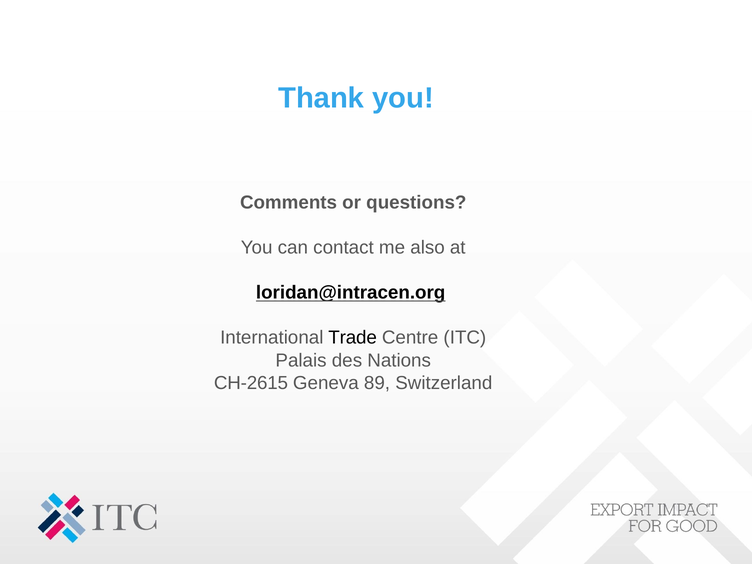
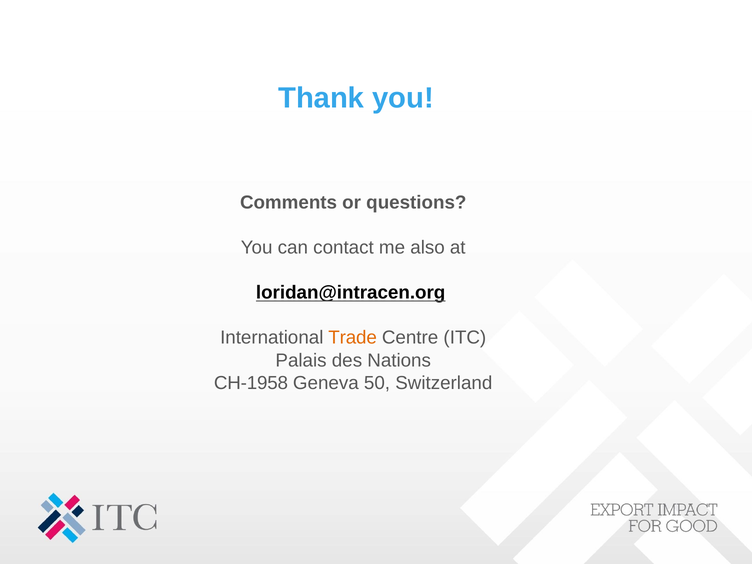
Trade colour: black -> orange (353, 338)
CH-2615: CH-2615 -> CH-1958 (251, 383)
89: 89 -> 50 (377, 383)
